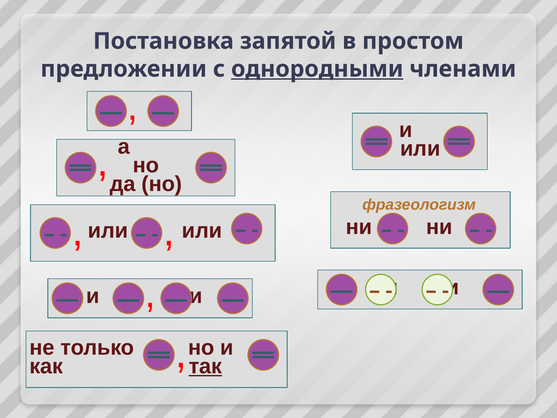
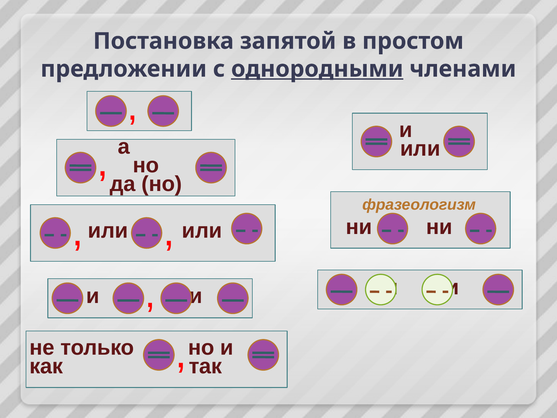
так underline: present -> none (205, 366)
